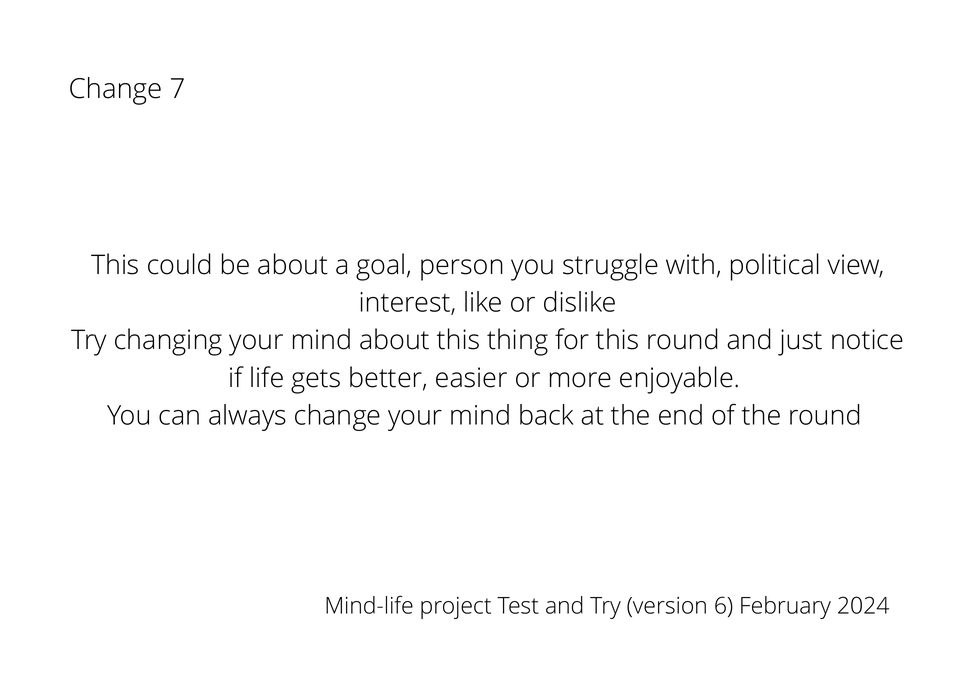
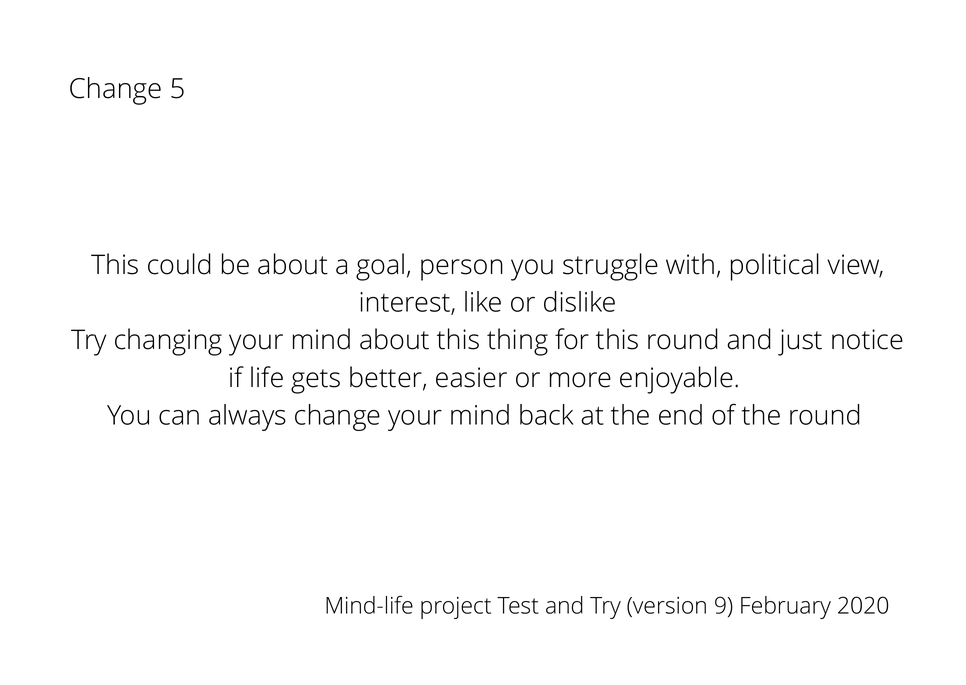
7: 7 -> 5 (178, 89)
6: 6 -> 9 (724, 606)
2024: 2024 -> 2020 (863, 606)
